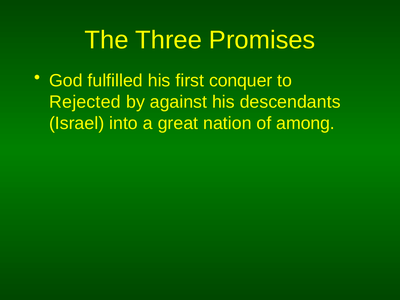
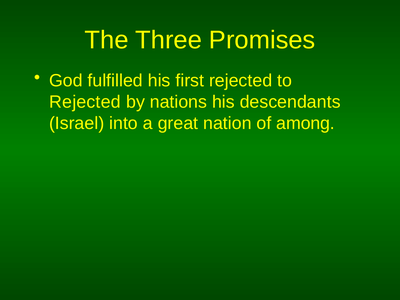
first conquer: conquer -> rejected (241, 81)
against: against -> nations (178, 102)
